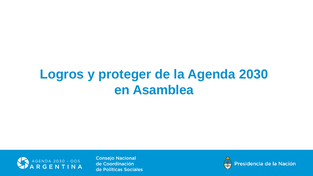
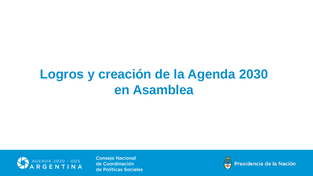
proteger: proteger -> creación (125, 74)
